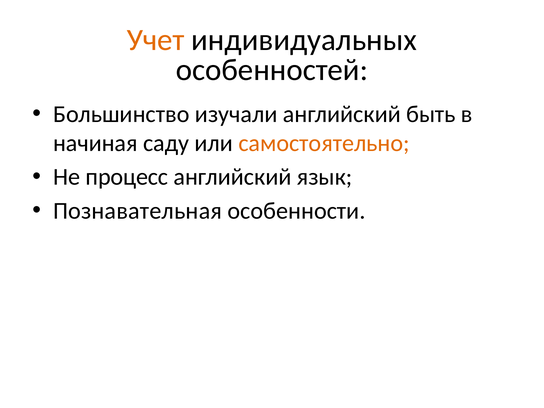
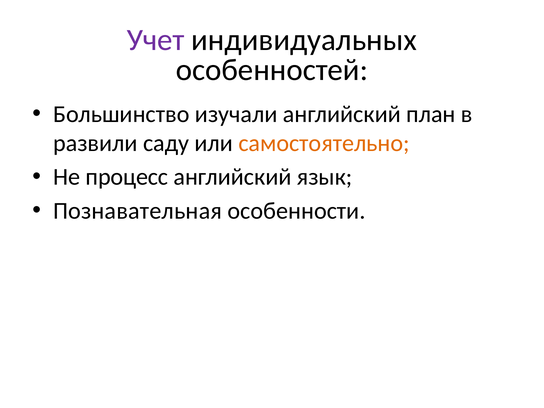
Учет colour: orange -> purple (156, 40)
быть: быть -> план (431, 114)
начиная: начиная -> развили (95, 143)
